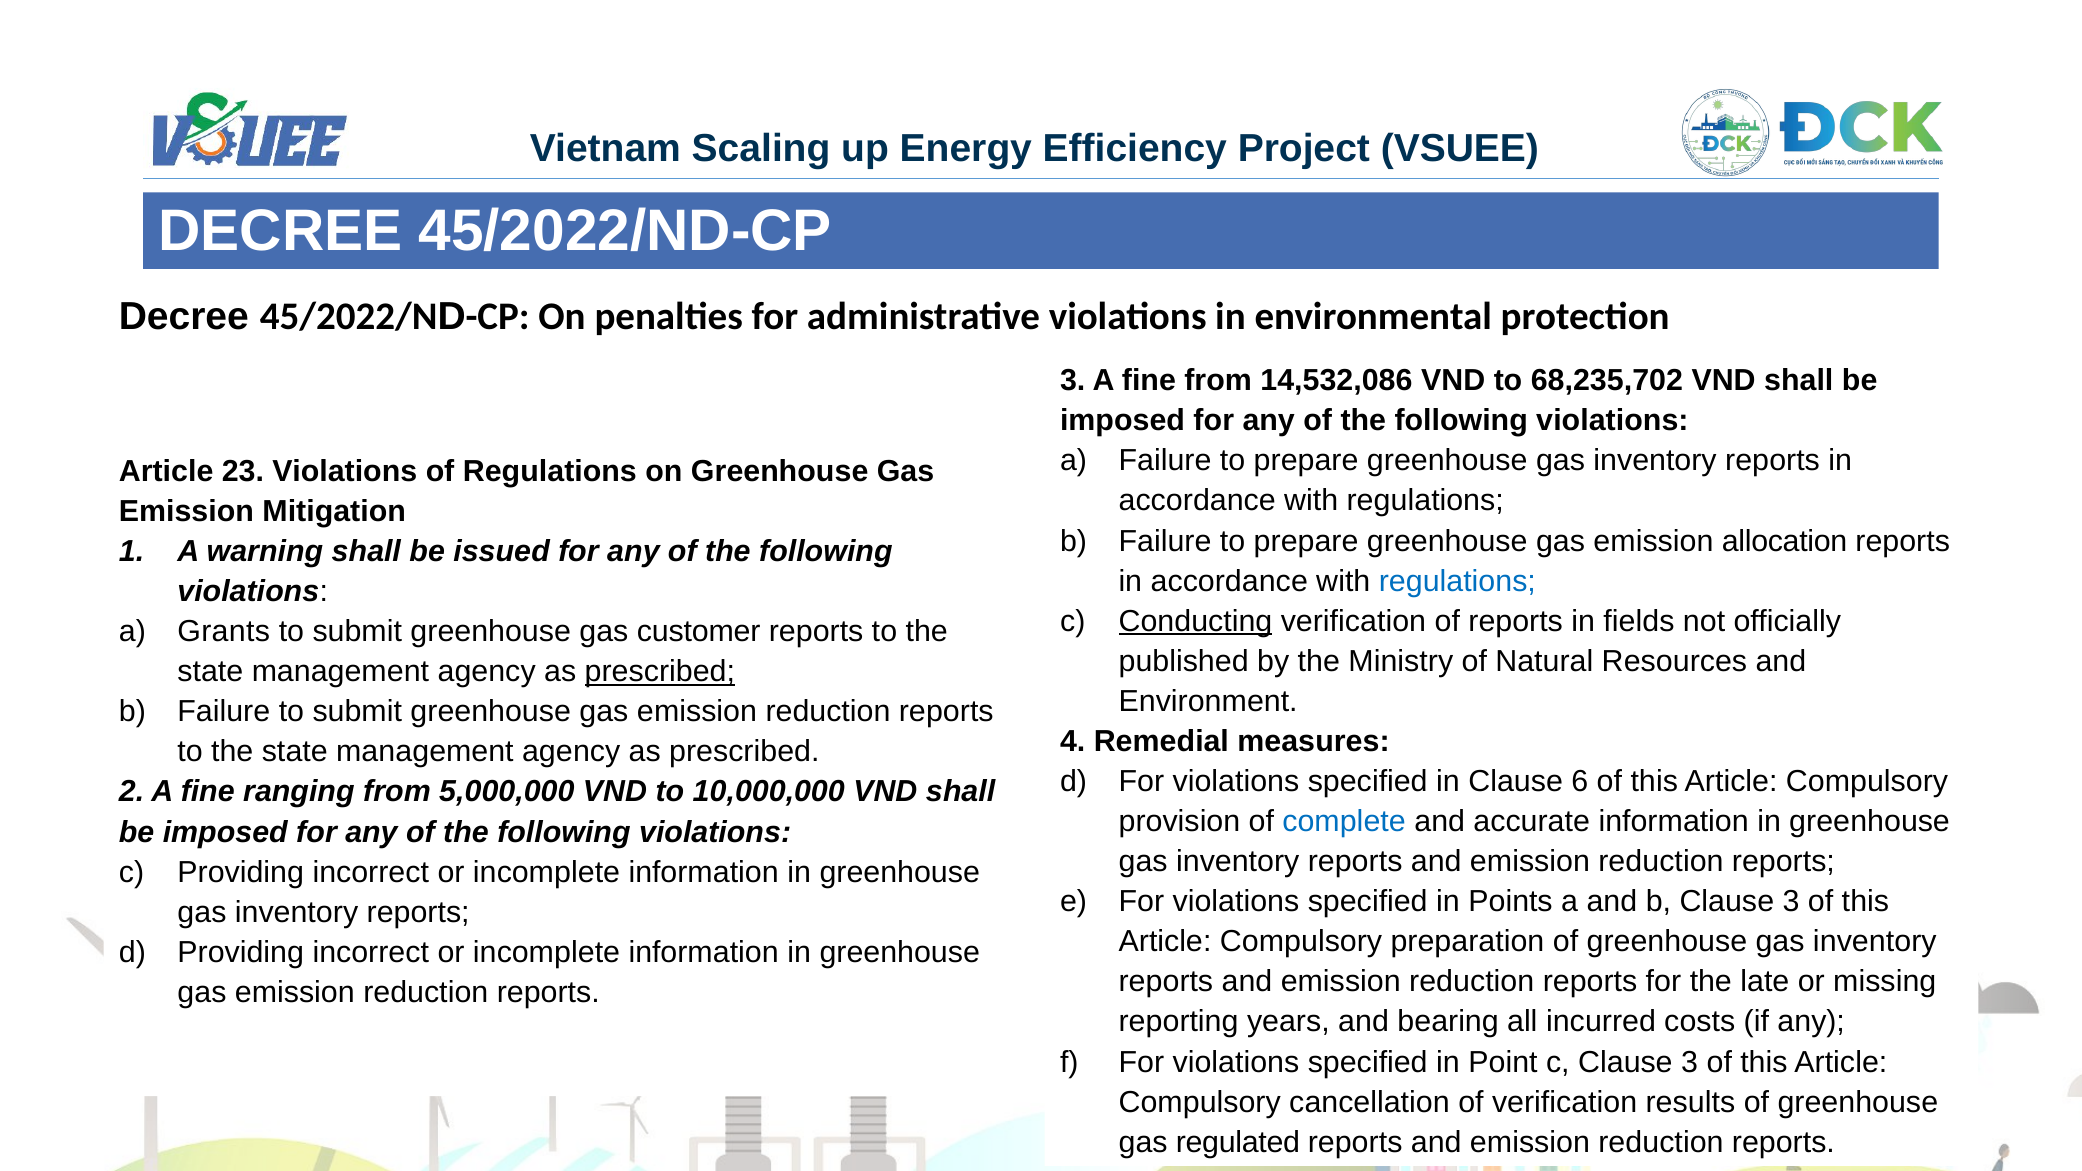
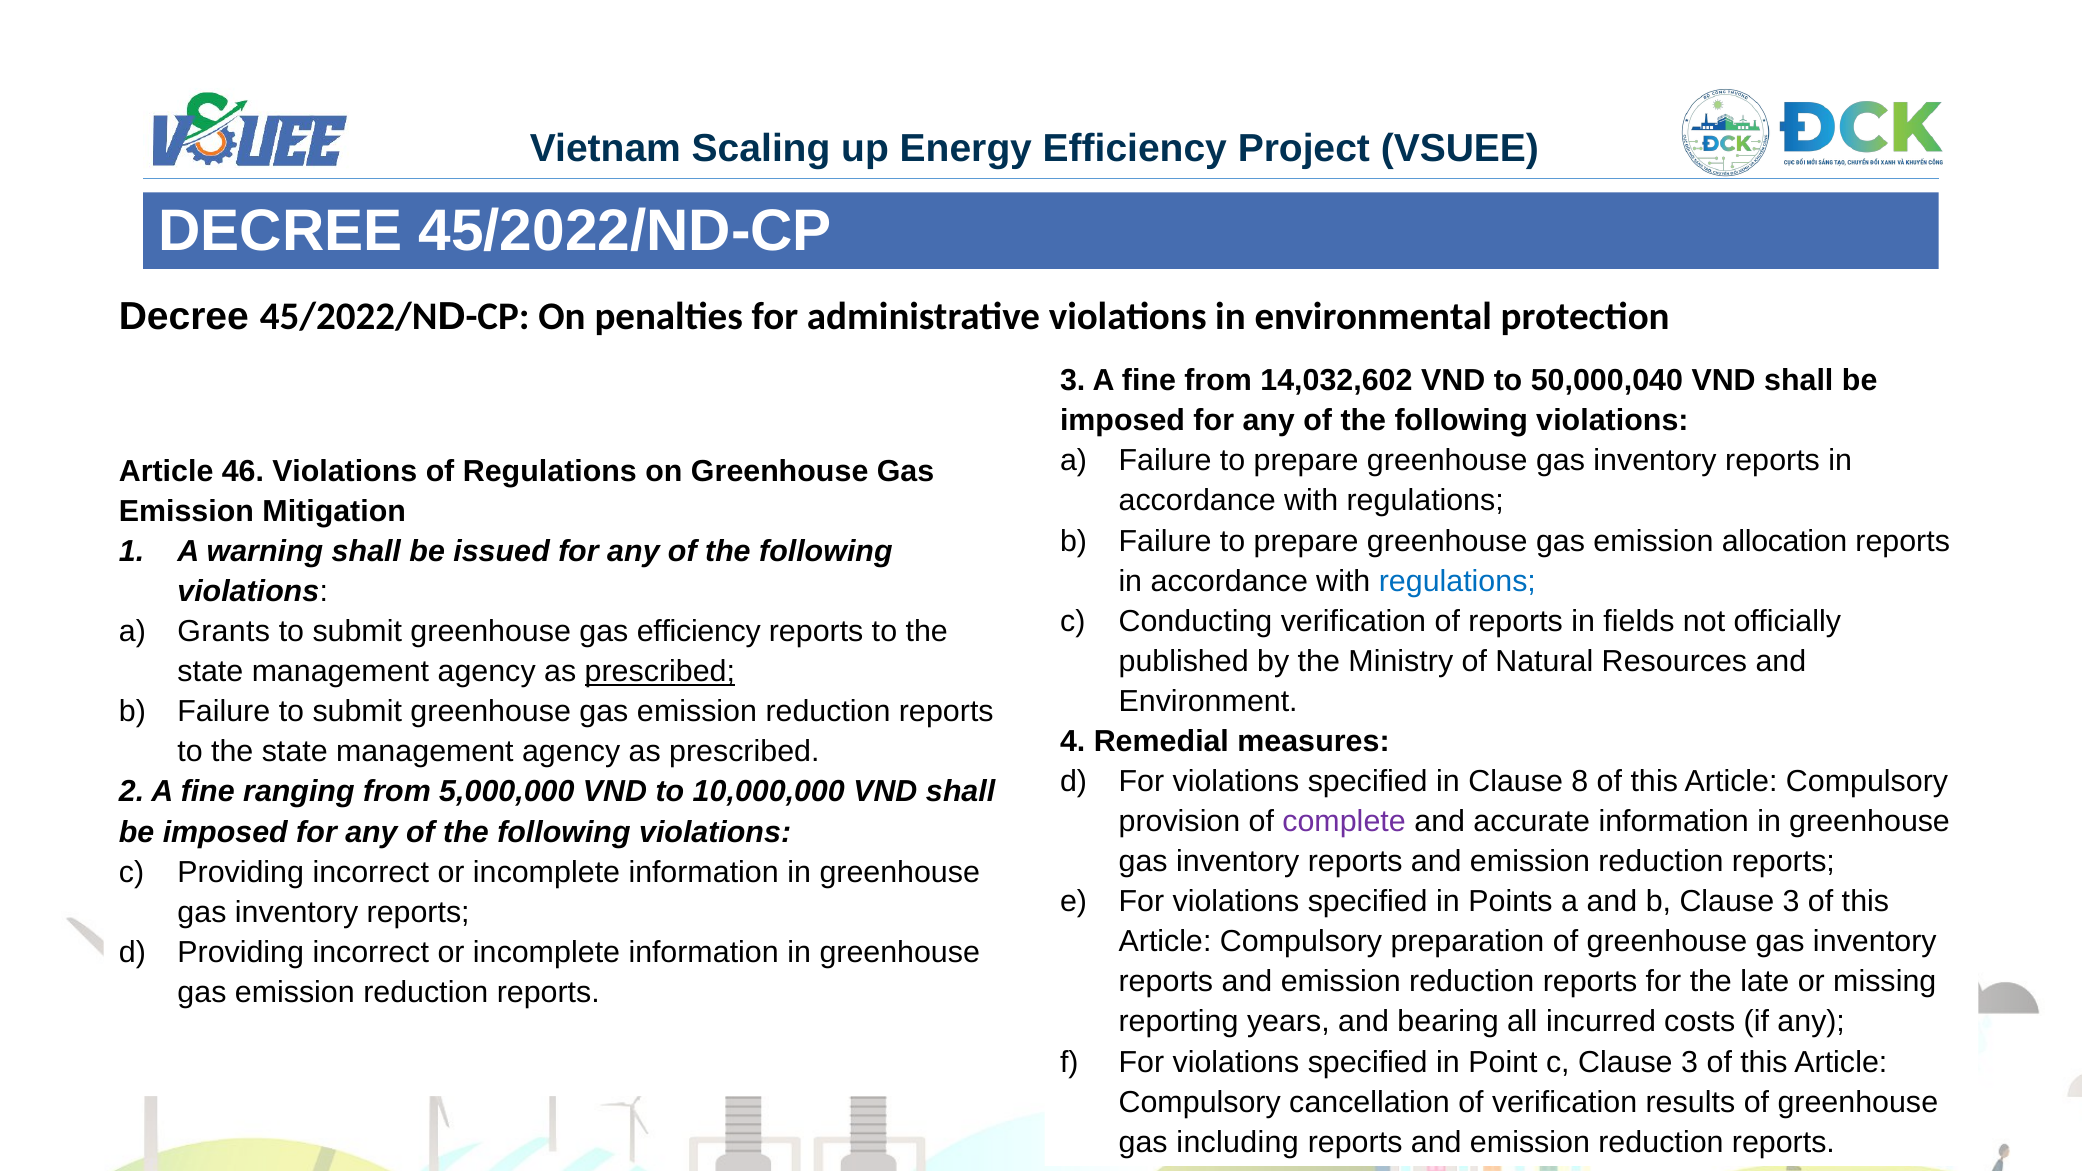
14,532,086: 14,532,086 -> 14,032,602 (1336, 381)
68,235,702: 68,235,702 -> 50,000,040 (1607, 381)
23: 23 -> 46 (243, 471)
Conducting underline: present -> none (1195, 621)
gas customer: customer -> efficiency (699, 632)
6: 6 -> 8 (1580, 782)
complete colour: blue -> purple (1344, 822)
regulated: regulated -> including (1238, 1142)
